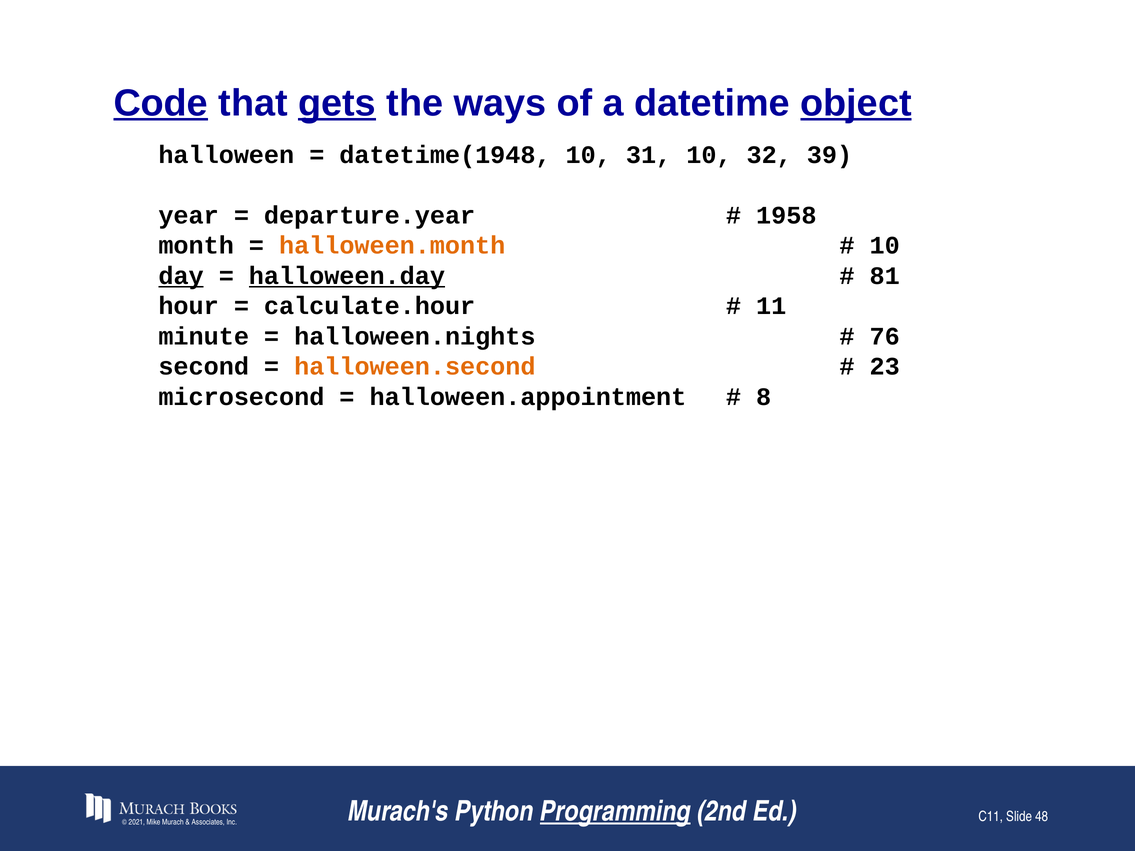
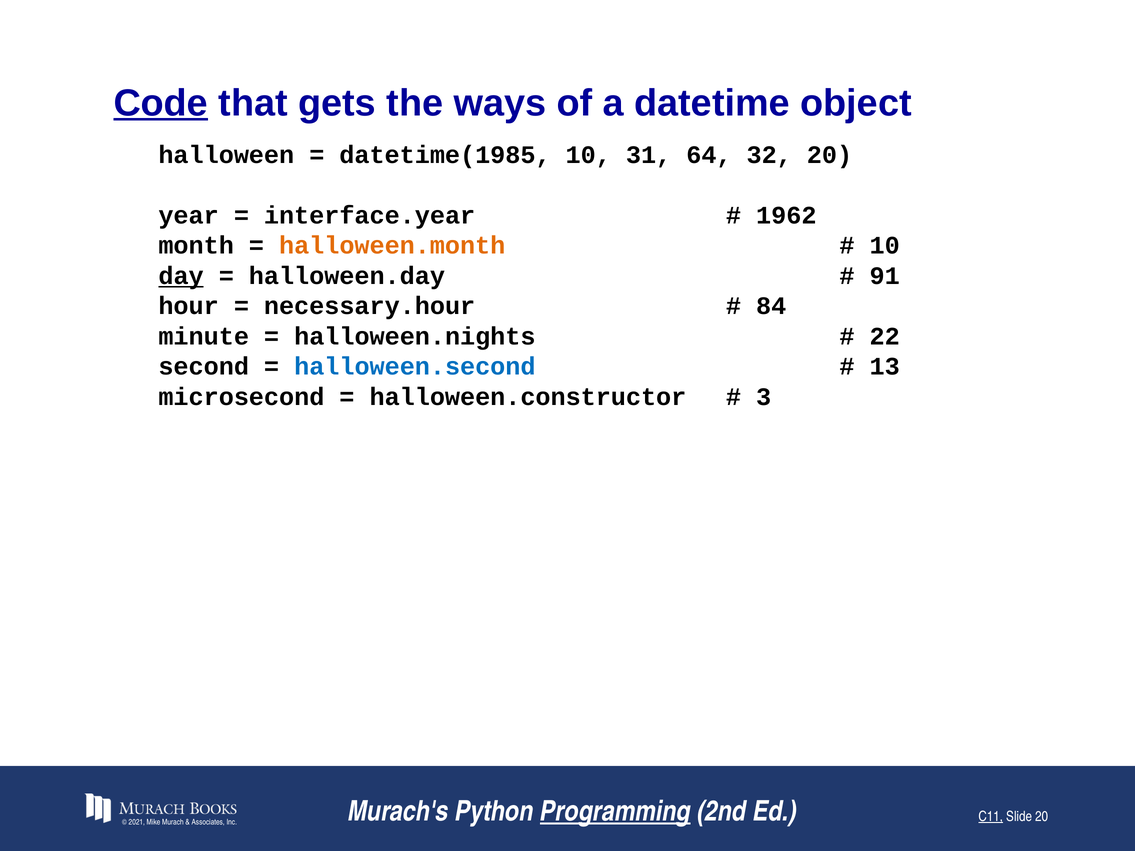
gets underline: present -> none (337, 103)
object underline: present -> none (856, 103)
datetime(1948: datetime(1948 -> datetime(1985 (445, 155)
31 10: 10 -> 64 (709, 155)
32 39: 39 -> 20 (830, 155)
departure.year: departure.year -> interface.year (370, 215)
1958: 1958 -> 1962 (786, 215)
halloween.day underline: present -> none (347, 276)
81: 81 -> 91 (885, 276)
calculate.hour: calculate.hour -> necessary.hour (370, 306)
11: 11 -> 84 (771, 306)
76: 76 -> 22 (885, 336)
halloween.second colour: orange -> blue (415, 367)
23: 23 -> 13 (885, 367)
halloween.appointment: halloween.appointment -> halloween.constructor (528, 397)
8: 8 -> 3 (764, 397)
C11 underline: none -> present (991, 817)
Slide 48: 48 -> 20 (1042, 817)
